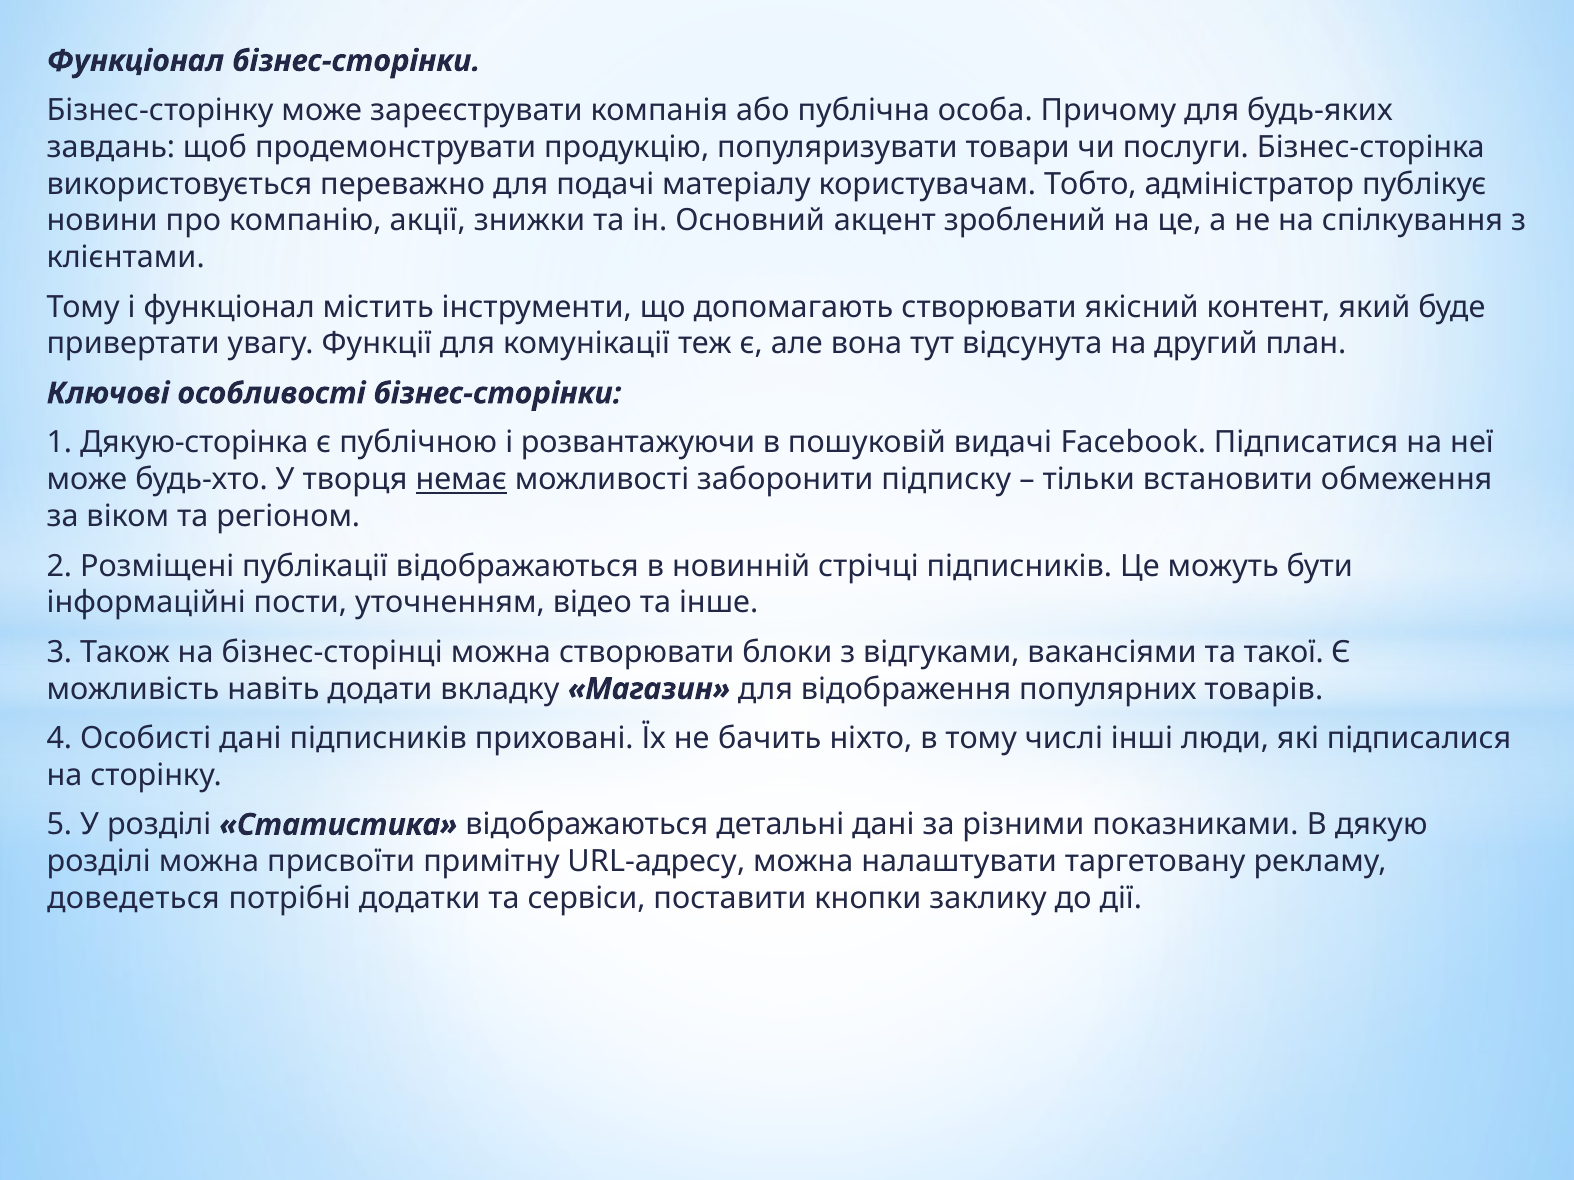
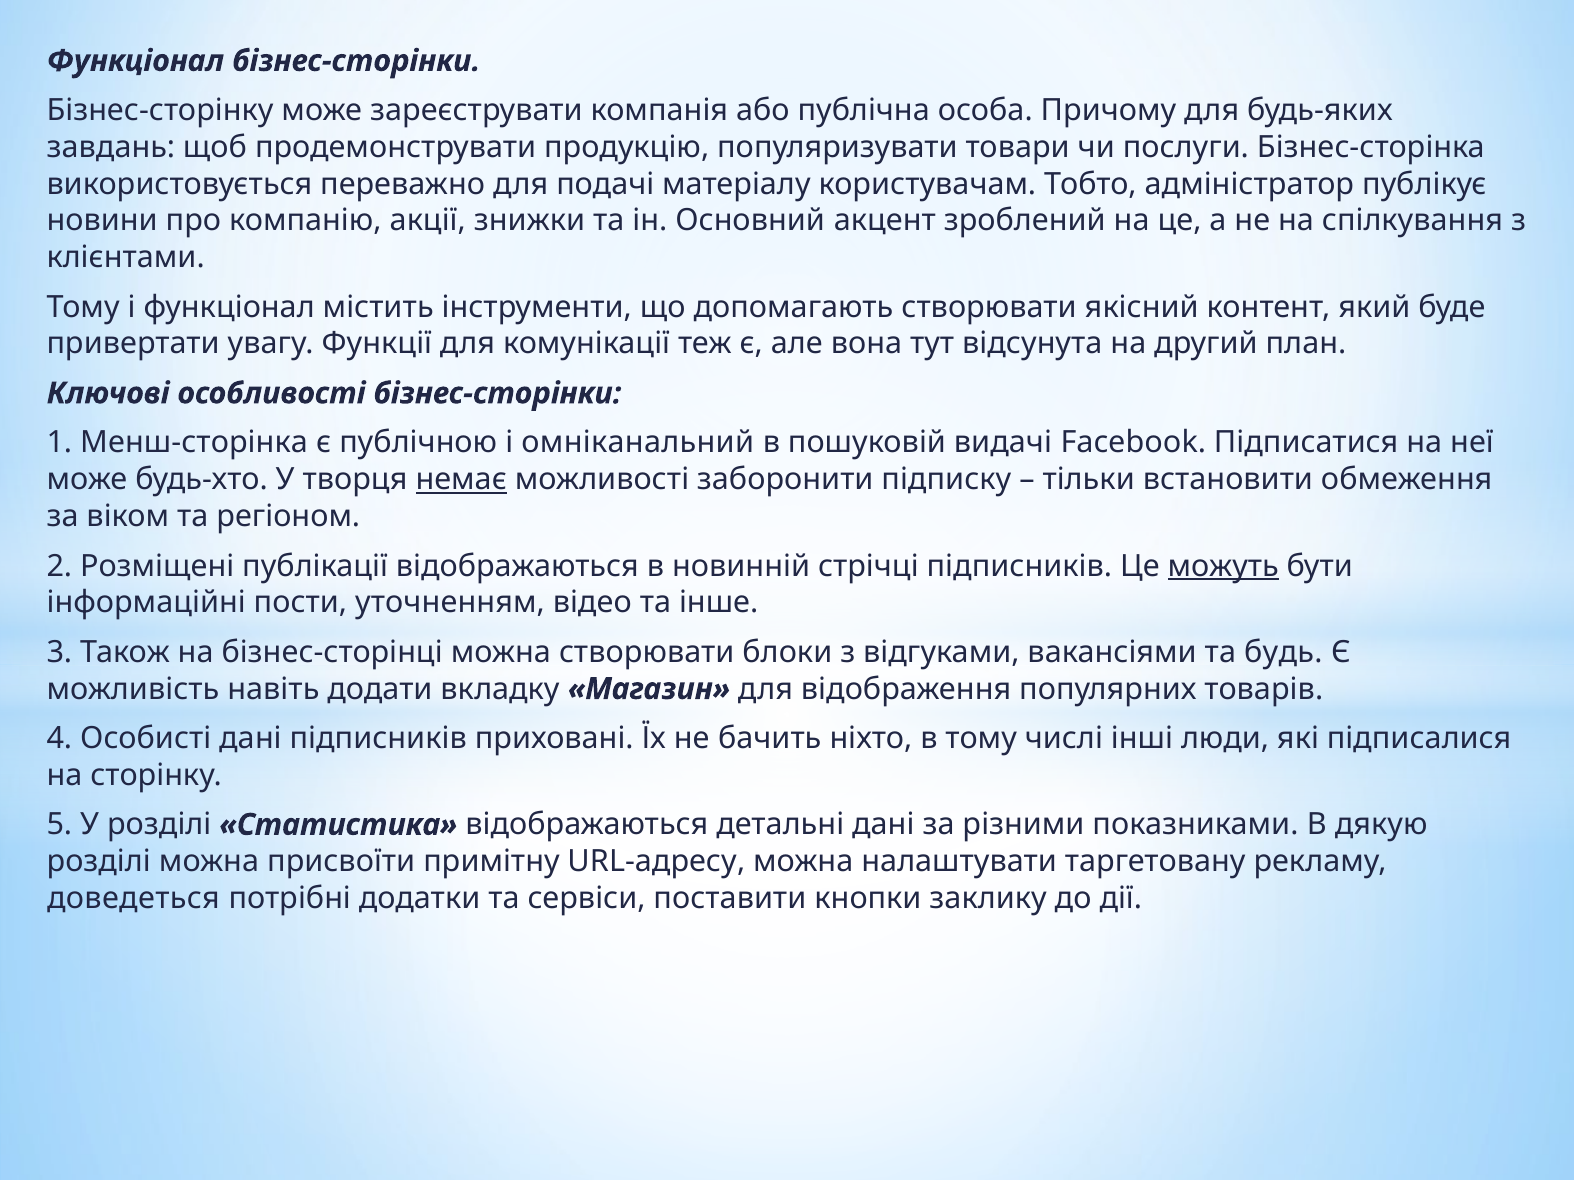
Дякую-сторінка: Дякую-сторінка -> Менш-сторінка (194, 443)
розвантажуючи: розвантажуючи -> омніканальний (638, 443)
можуть underline: none -> present (1223, 566)
такої: такої -> будь (1283, 652)
